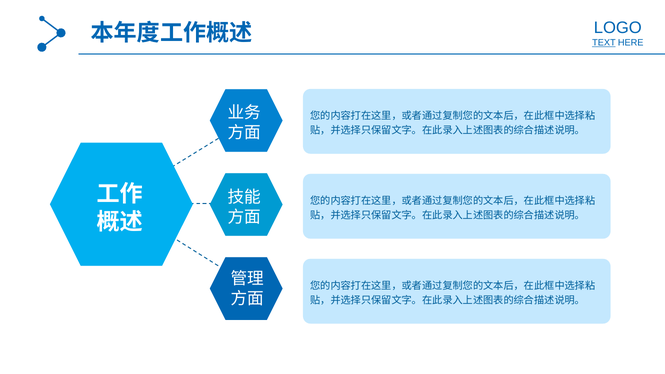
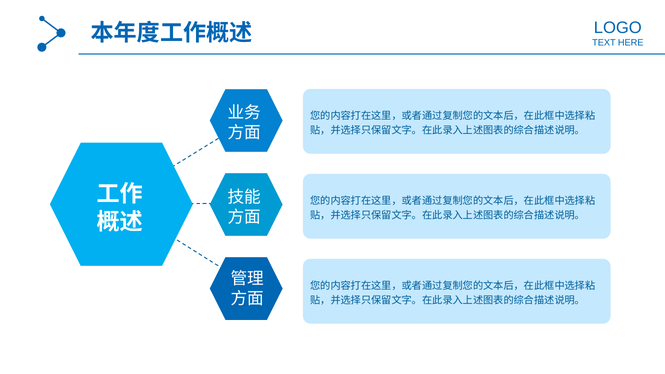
TEXT underline: present -> none (604, 43)
